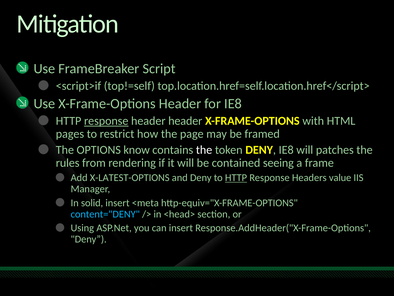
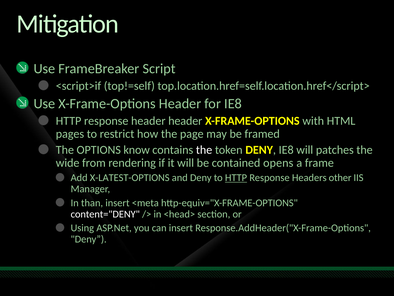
response underline: present -> none (106, 121)
rules: rules -> wide (68, 163)
seeing: seeing -> opens (278, 163)
value: value -> other (340, 177)
solid: solid -> than (92, 203)
content="DENY colour: light blue -> white (105, 214)
